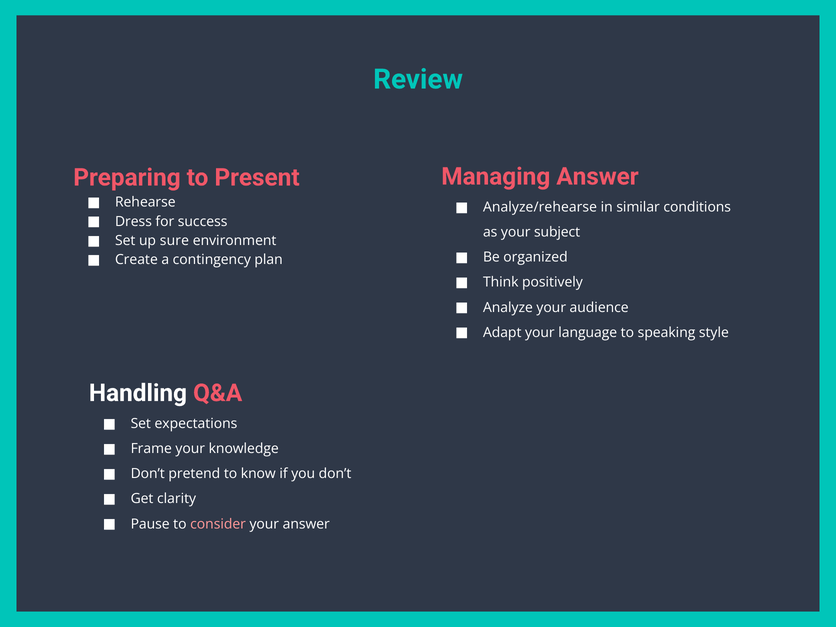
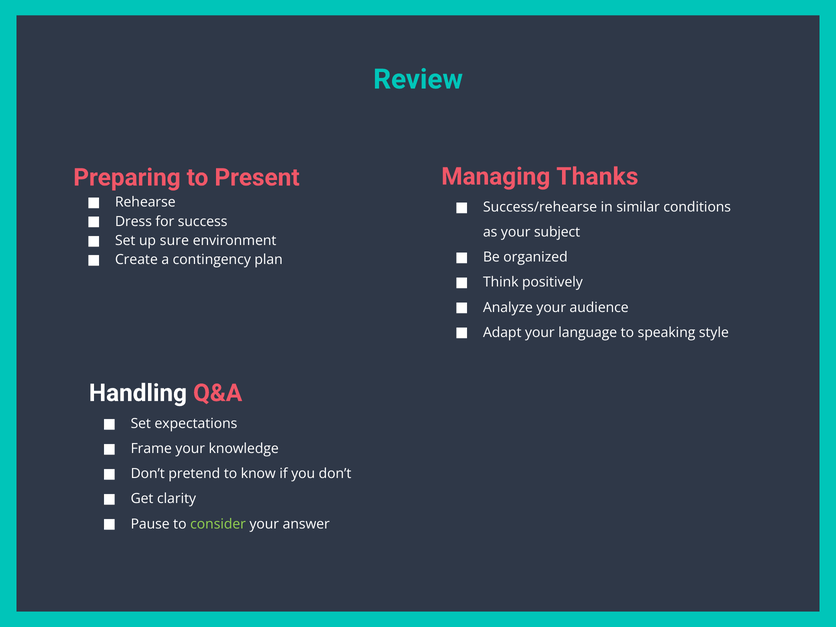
Managing Answer: Answer -> Thanks (597, 177)
Analyze/rehearse: Analyze/rehearse -> Success/rehearse (540, 207)
consider colour: pink -> light green (218, 524)
